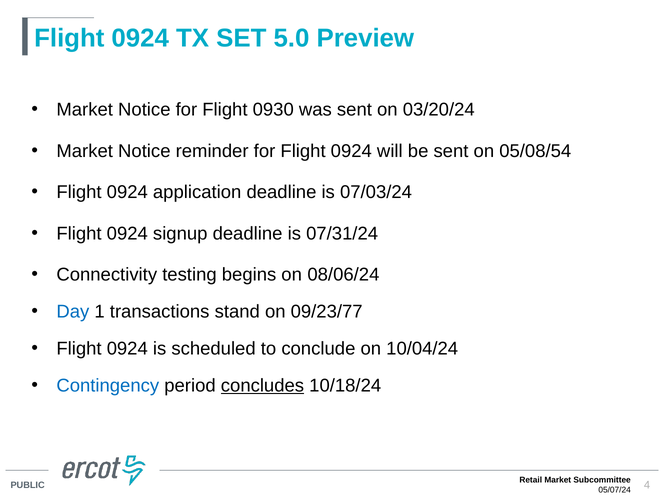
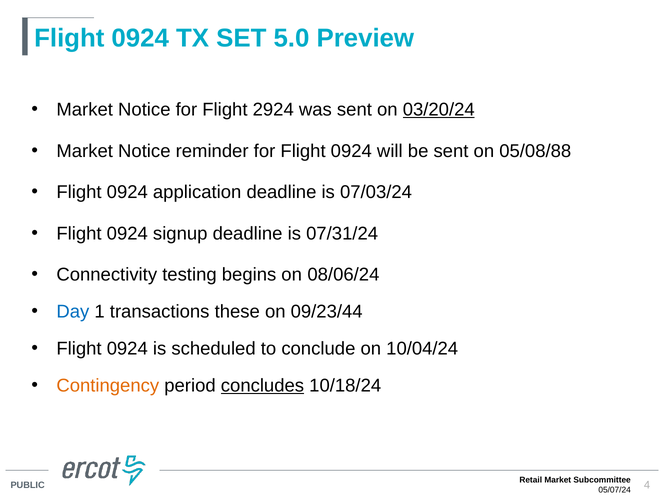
0930: 0930 -> 2924 (273, 110)
03/20/24 underline: none -> present (439, 110)
05/08/54: 05/08/54 -> 05/08/88 (535, 151)
stand: stand -> these (237, 312)
09/23/77: 09/23/77 -> 09/23/44 (327, 312)
Contingency colour: blue -> orange (108, 386)
